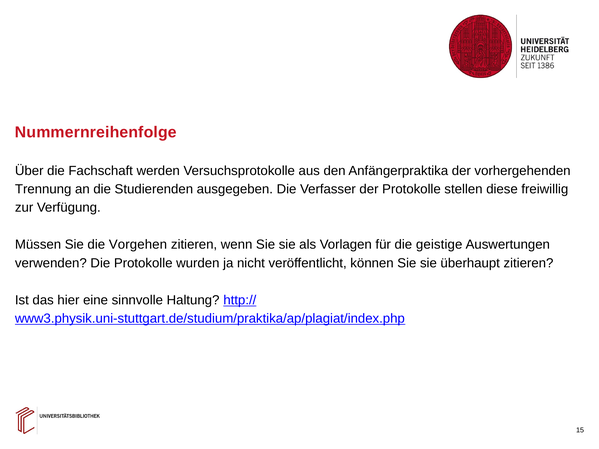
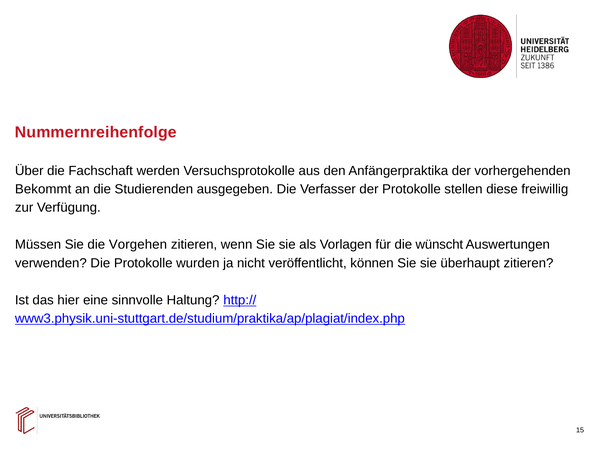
Trennung: Trennung -> Bekommt (43, 189)
geistige: geistige -> wünscht (439, 245)
